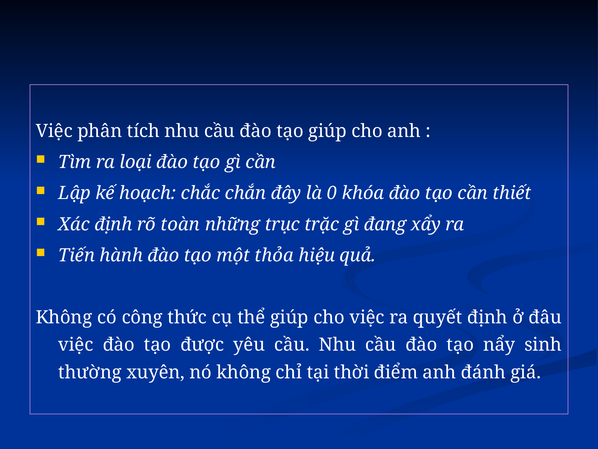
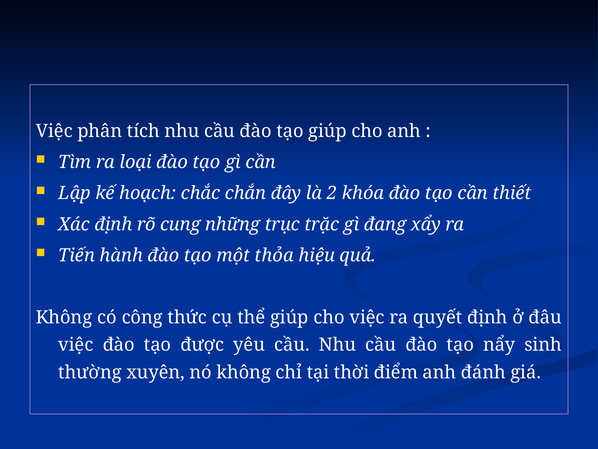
0: 0 -> 2 (332, 193)
toàn: toàn -> cung (180, 224)
